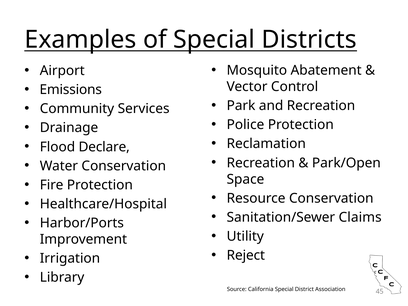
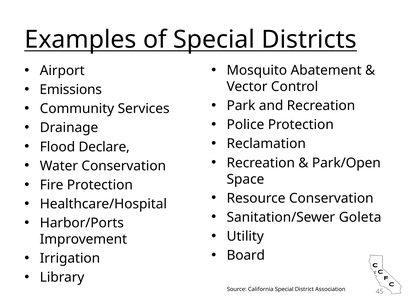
Claims: Claims -> Goleta (360, 217)
Reject: Reject -> Board (246, 255)
